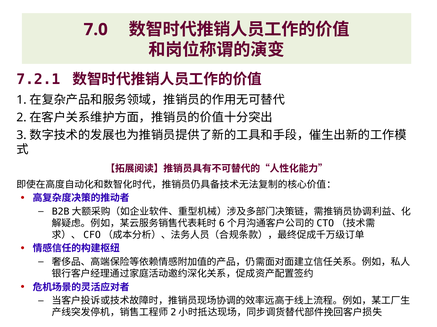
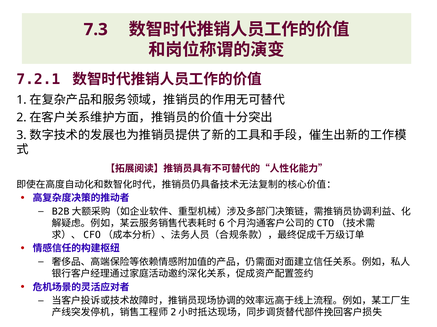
7.0: 7.0 -> 7.3 (96, 30)
